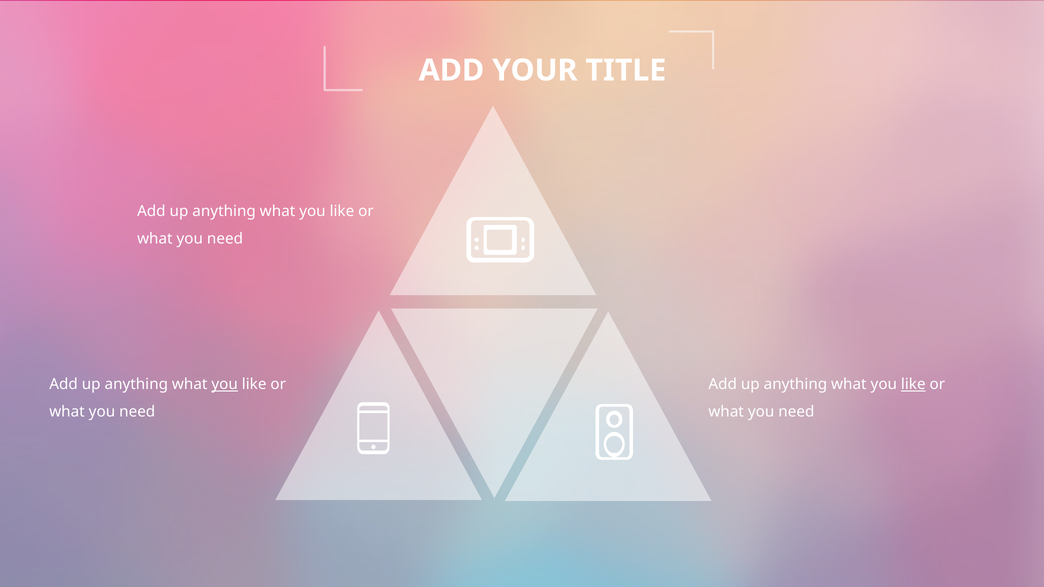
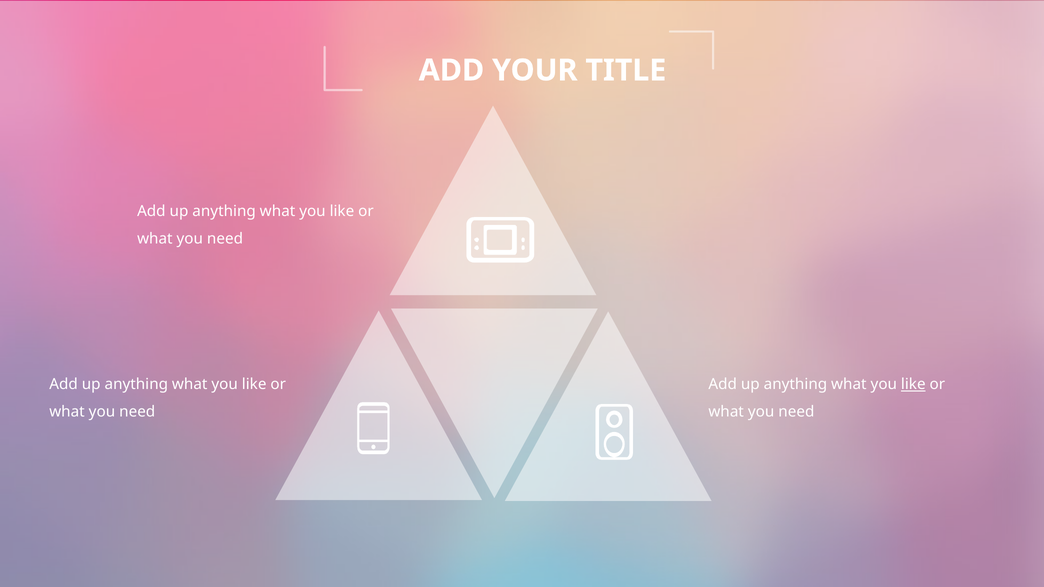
you underline: present -> none (225, 385)
